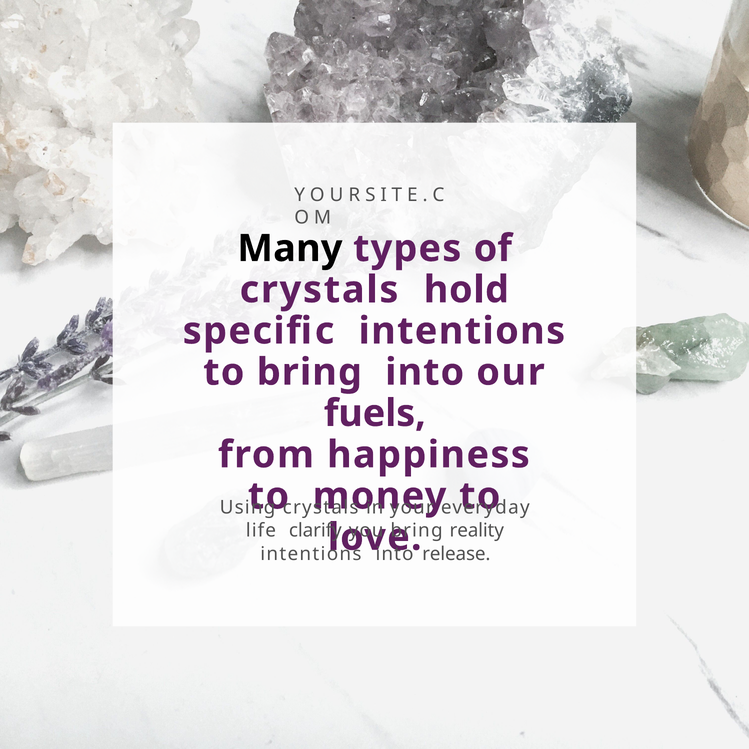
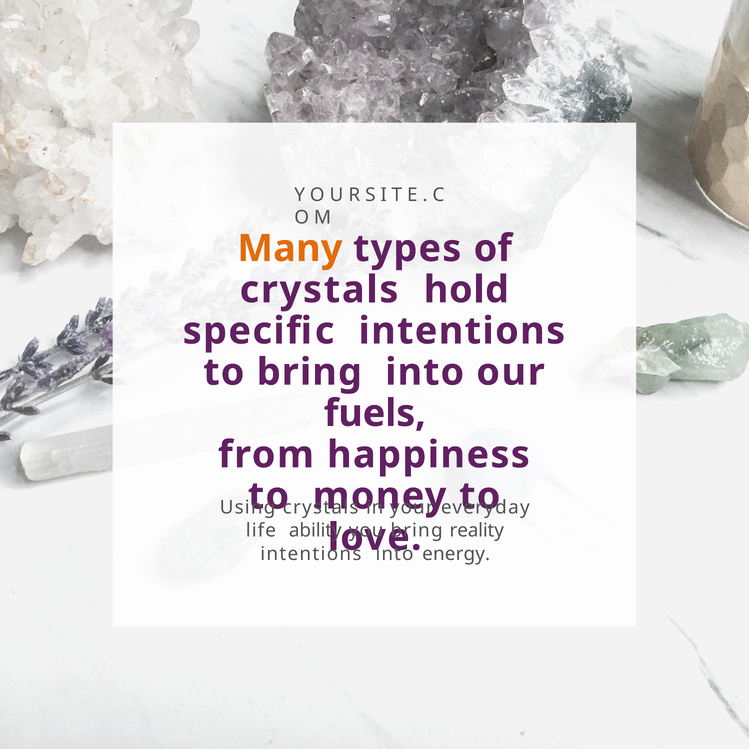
Many colour: black -> orange (290, 249)
clarify: clarify -> ability (315, 531)
release: release -> energy (456, 554)
